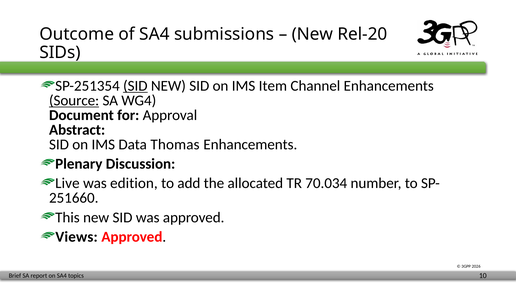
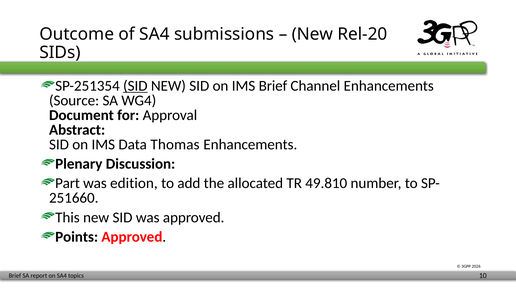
IMS Item: Item -> Brief (273, 86)
Source underline: present -> none (74, 101)
Live: Live -> Part (68, 183)
70.034: 70.034 -> 49.810 (326, 183)
Views: Views -> Points (77, 237)
